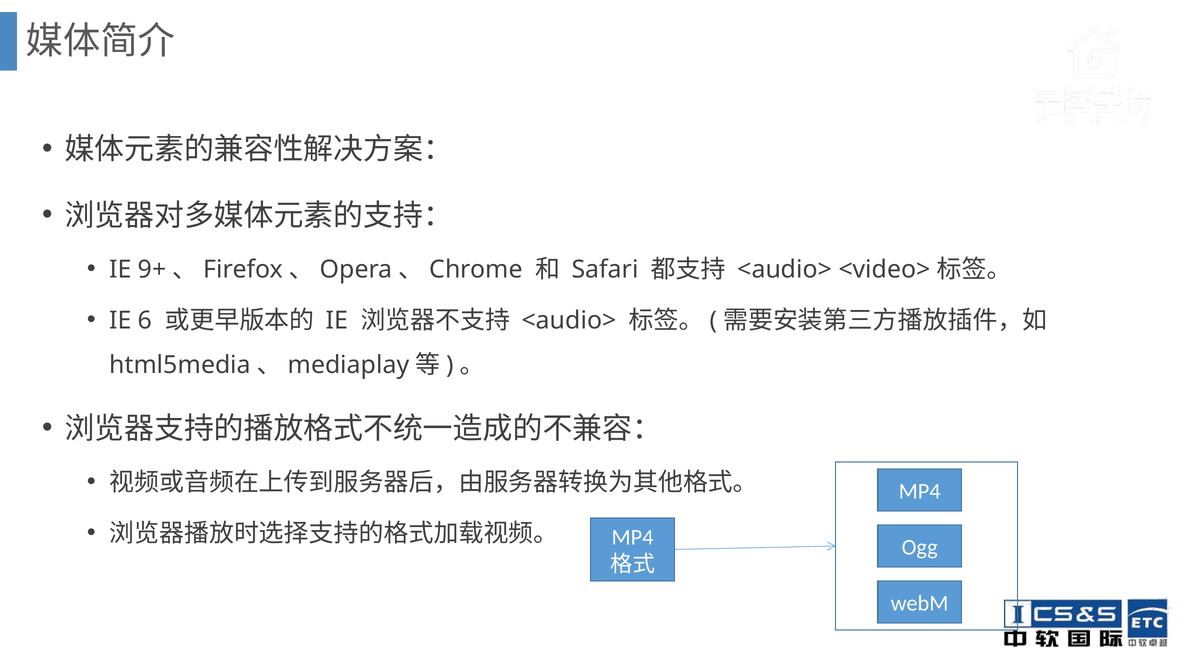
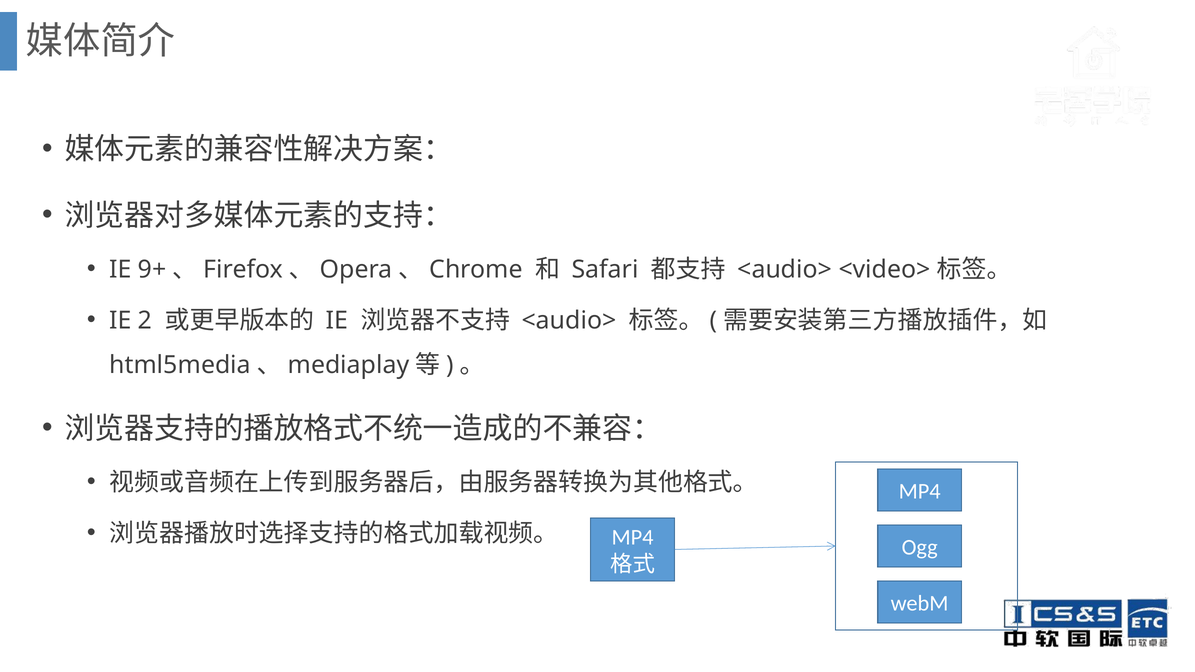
6: 6 -> 2 (145, 320)
